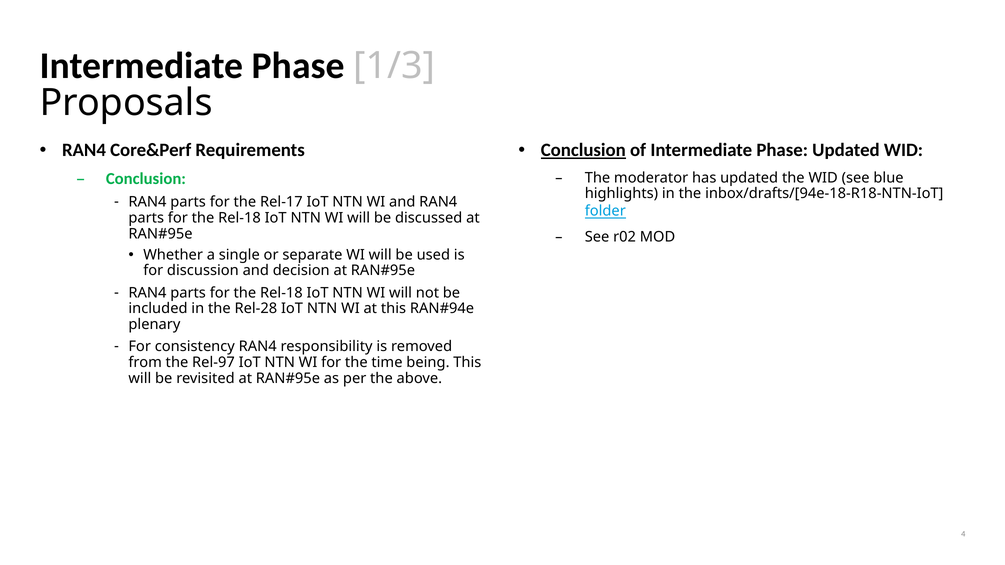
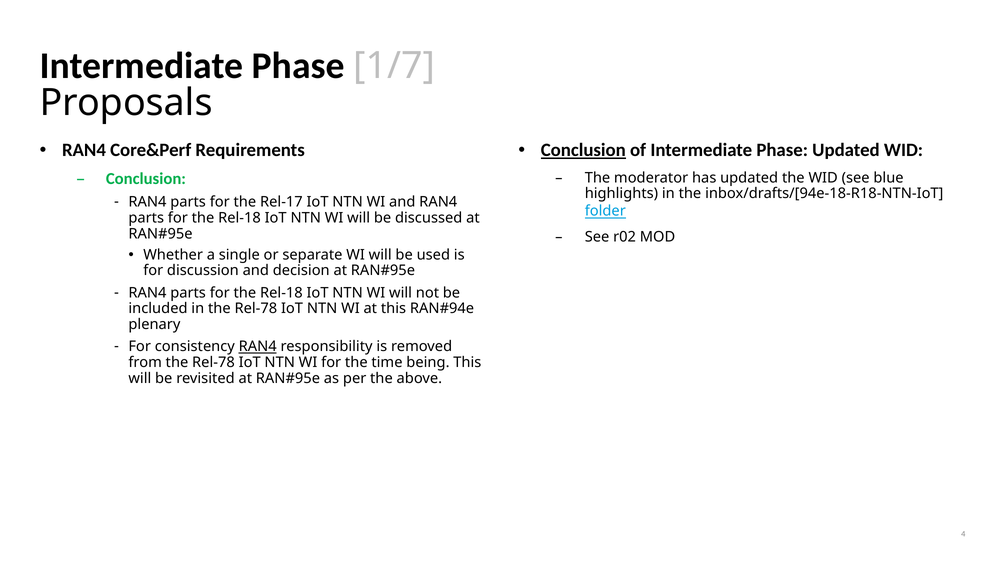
1/3: 1/3 -> 1/7 (394, 66)
in the Rel-28: Rel-28 -> Rel-78 (256, 309)
RAN4 underline: none -> present (258, 347)
from the Rel-97: Rel-97 -> Rel-78 (213, 362)
